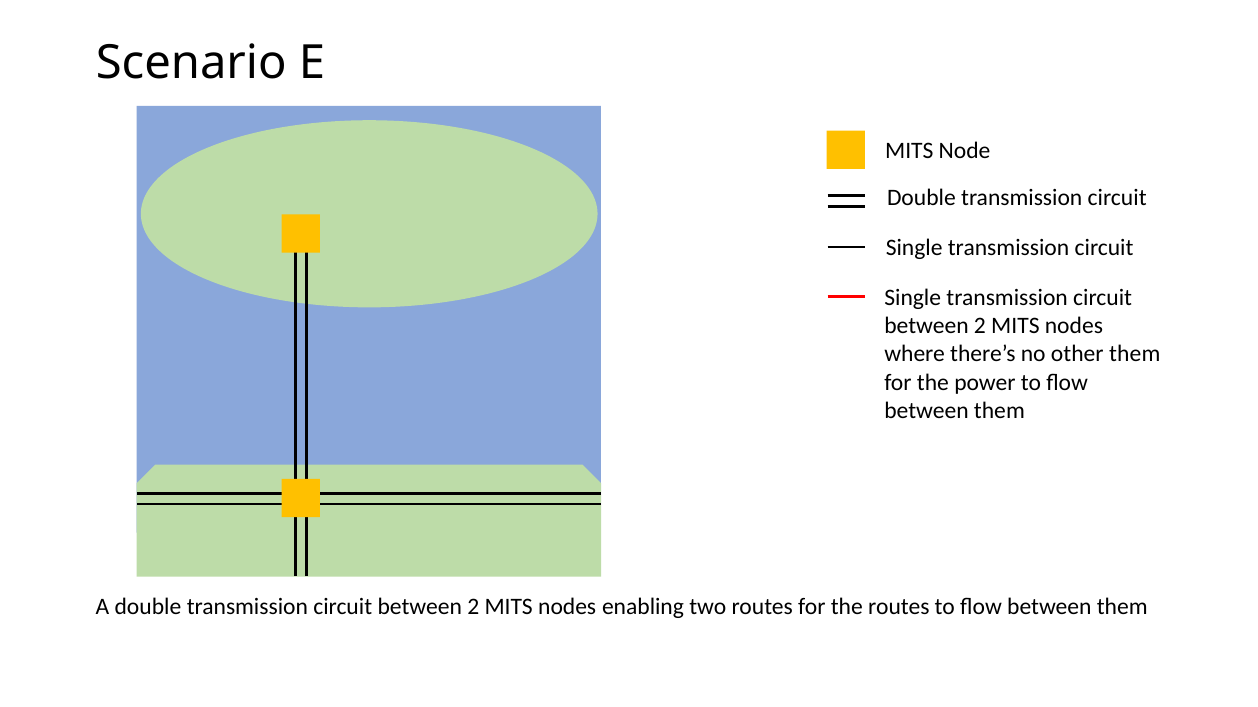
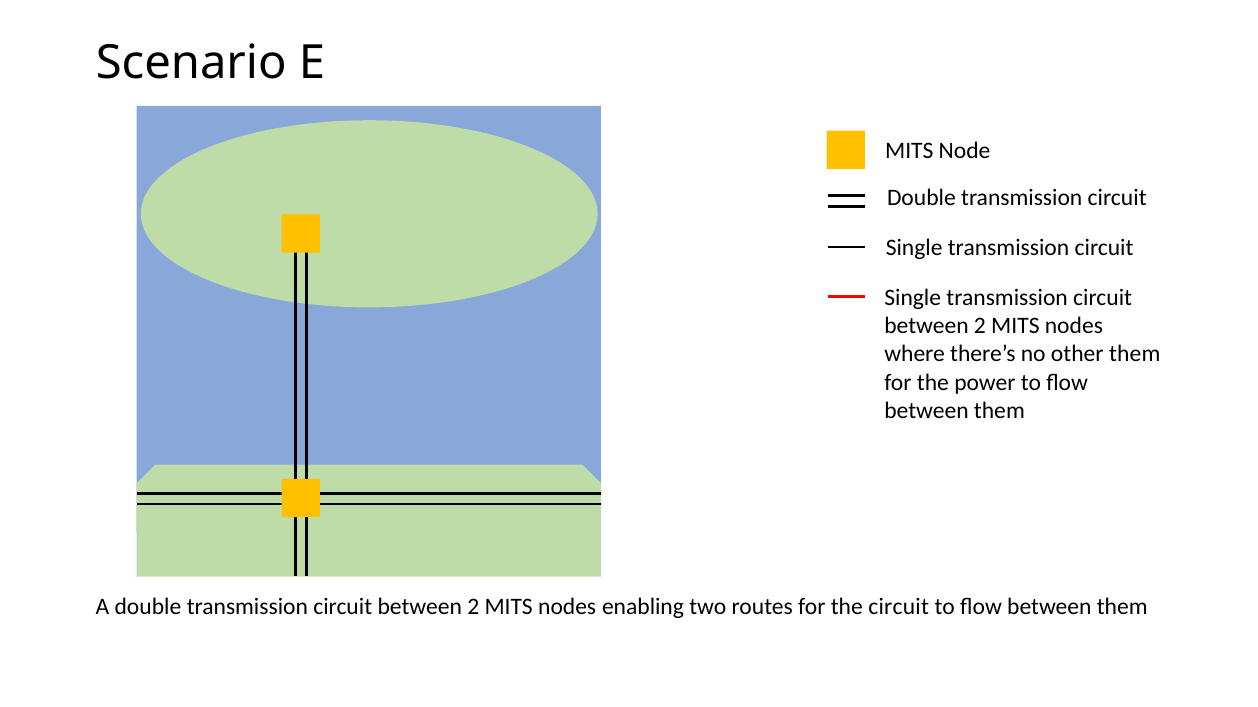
the routes: routes -> circuit (899, 607)
